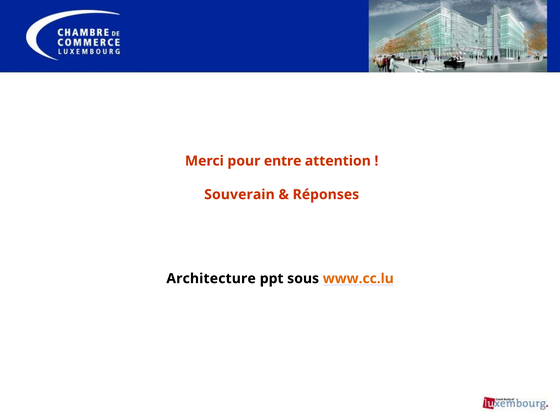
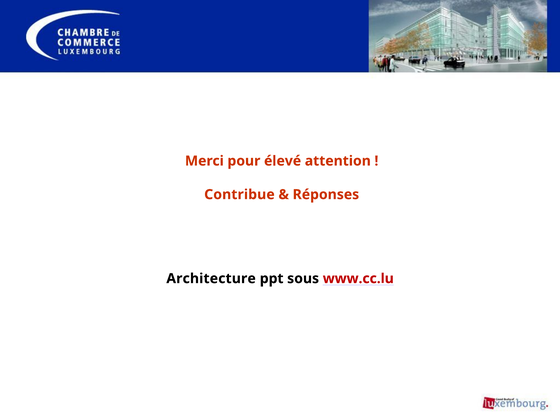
entre: entre -> élevé (283, 161)
Souverain: Souverain -> Contribue (239, 195)
www.cc.lu colour: orange -> red (358, 279)
